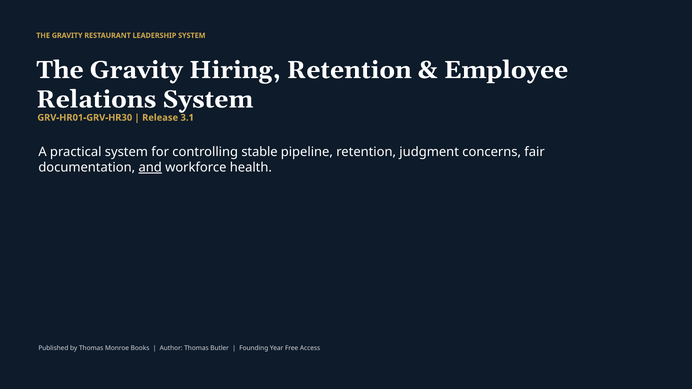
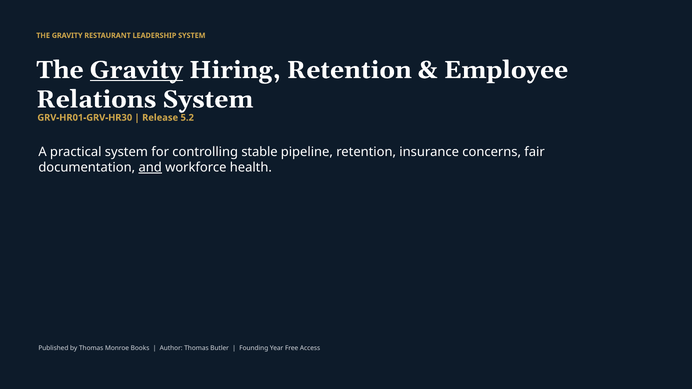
Gravity underline: none -> present (136, 70)
3.1: 3.1 -> 5.2 (187, 118)
judgment: judgment -> insurance (429, 152)
